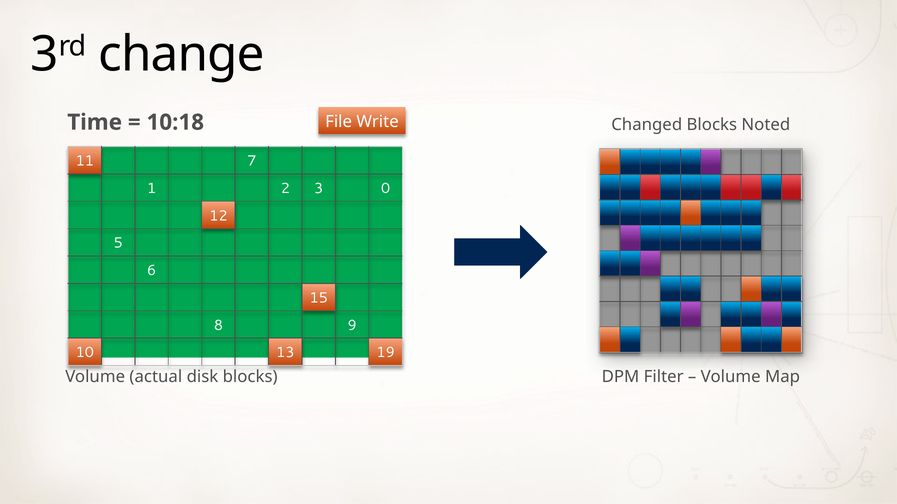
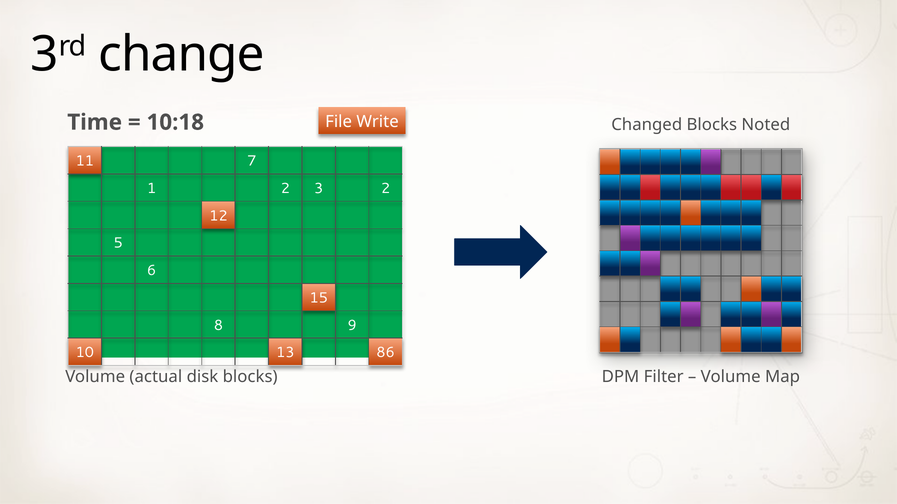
3 0: 0 -> 2 (386, 189)
19: 19 -> 86 (386, 353)
